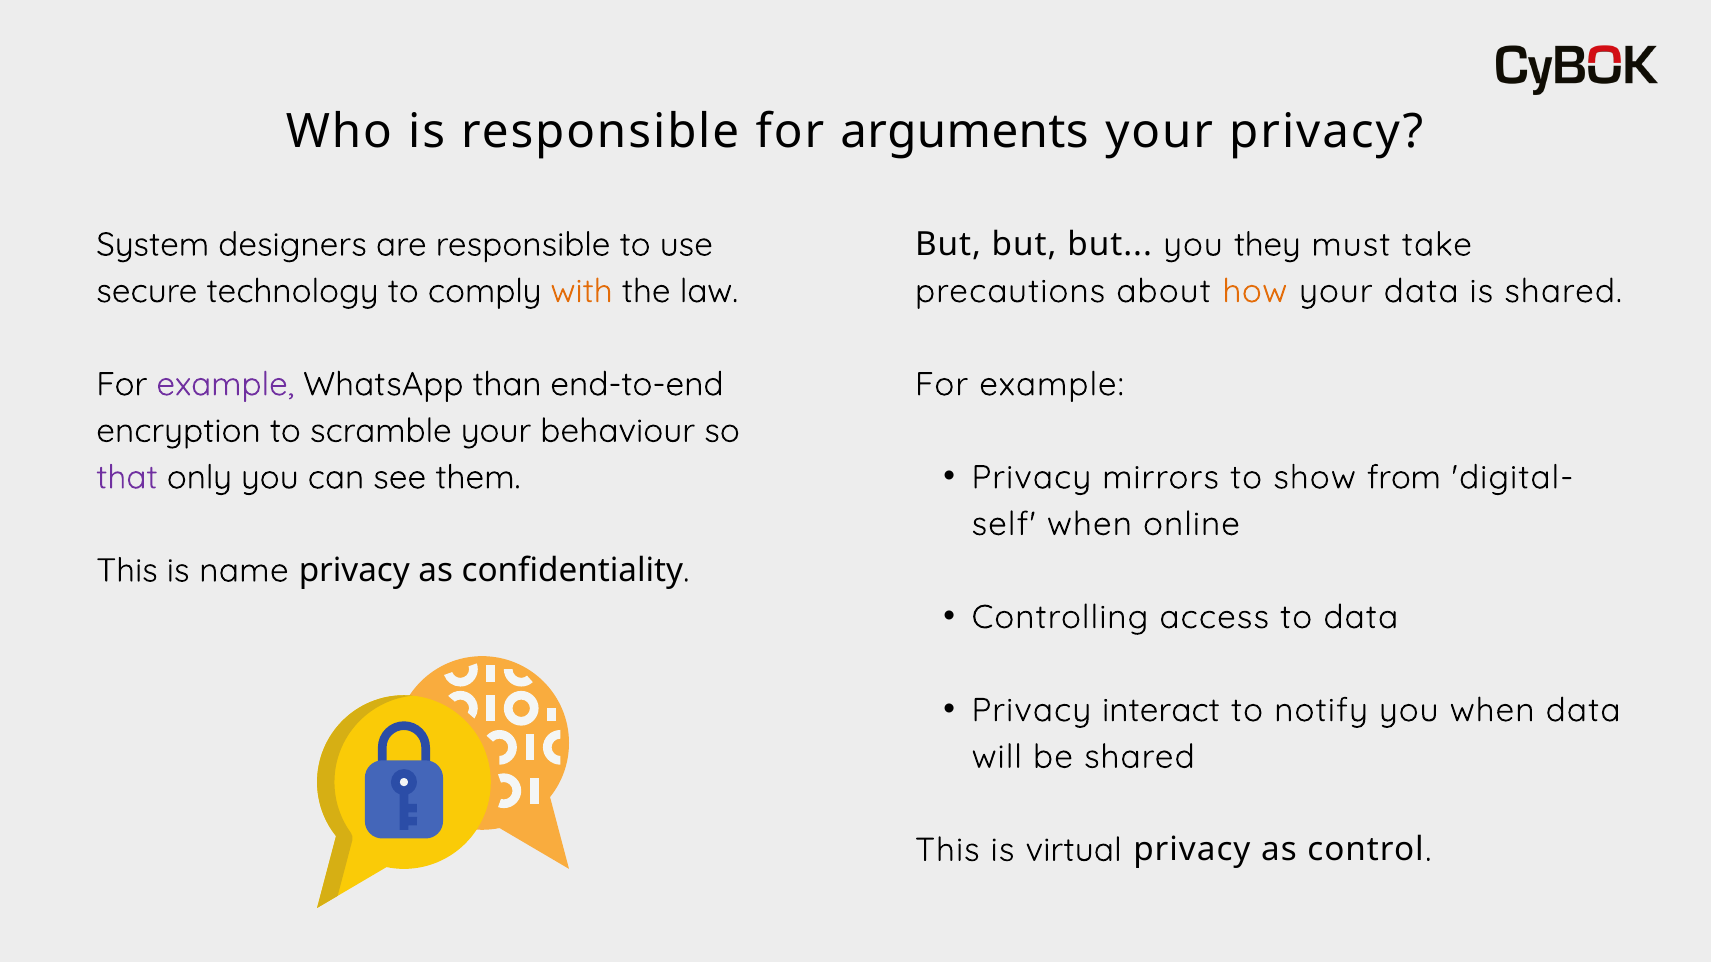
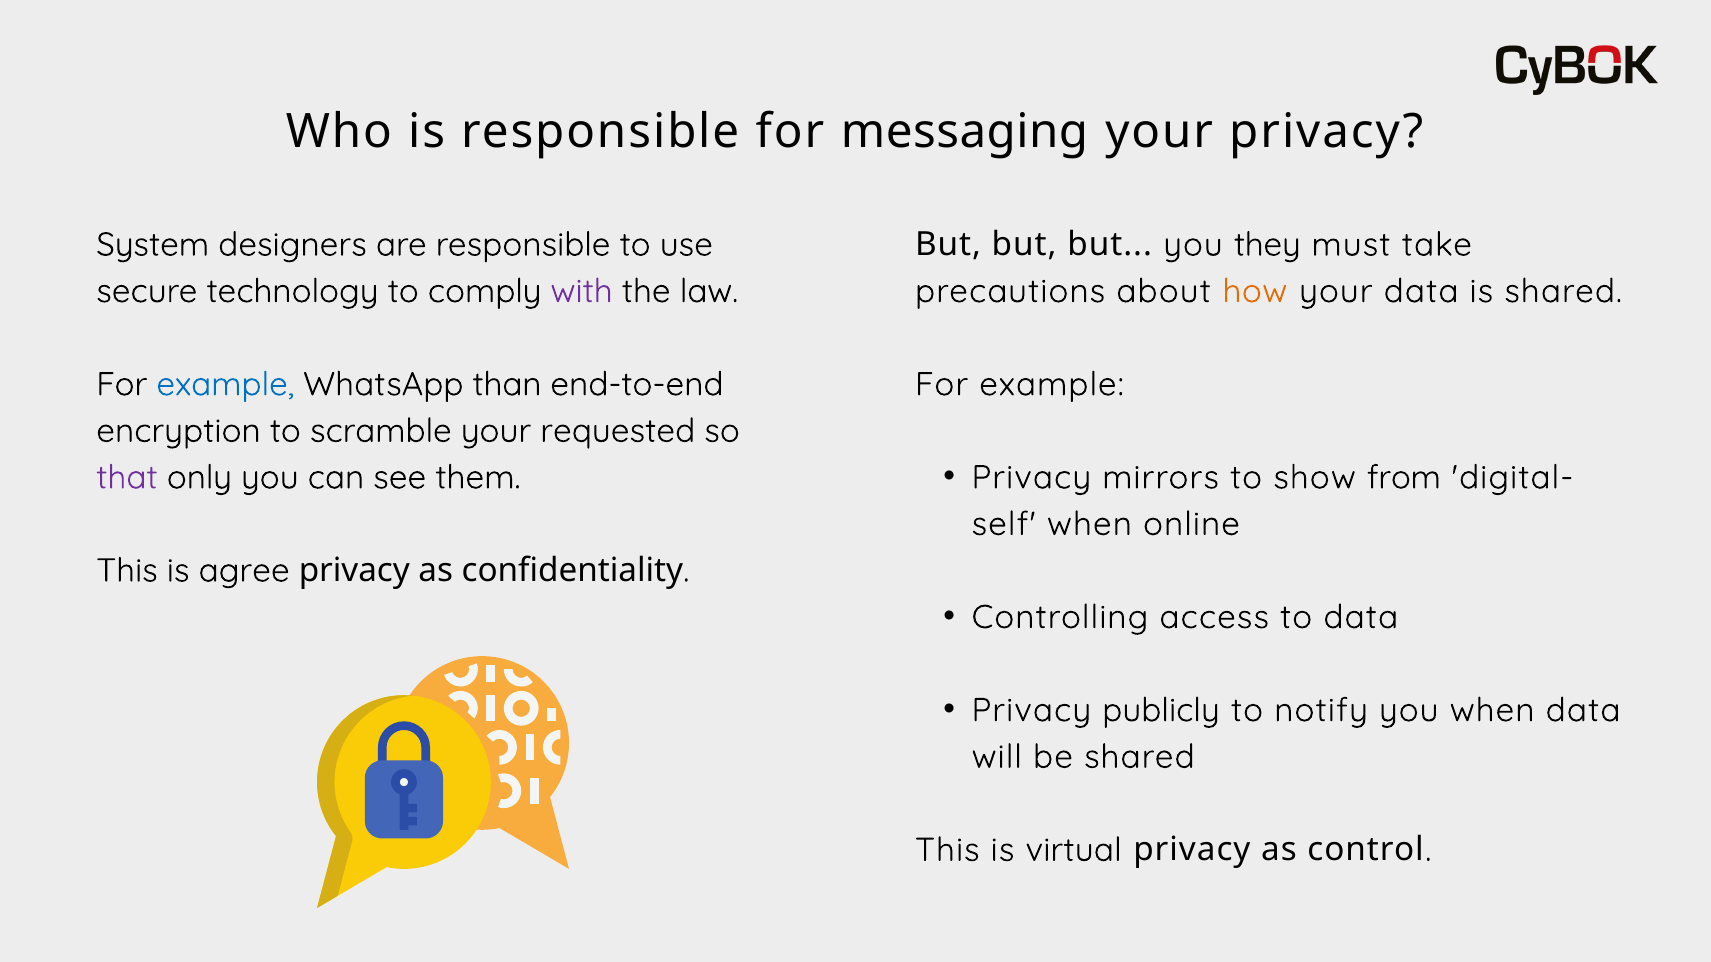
arguments: arguments -> messaging (965, 132)
with colour: orange -> purple (582, 291)
example colour: purple -> blue (225, 385)
behaviour: behaviour -> requested (618, 431)
name: name -> agree (244, 571)
interact: interact -> publicly (1161, 711)
